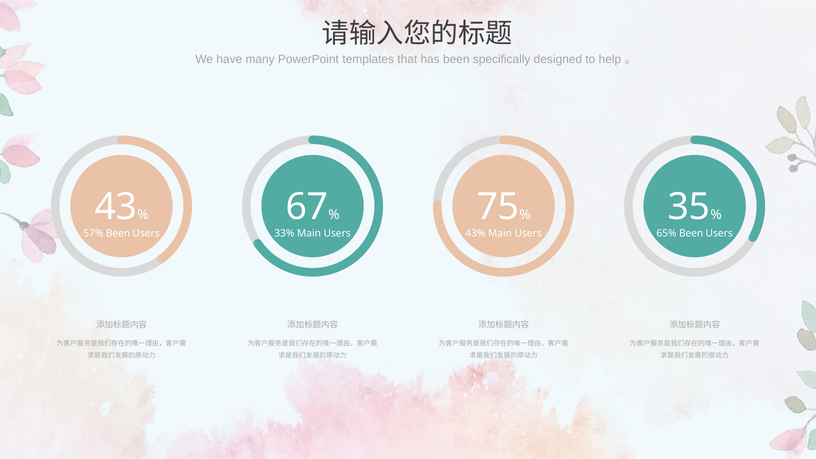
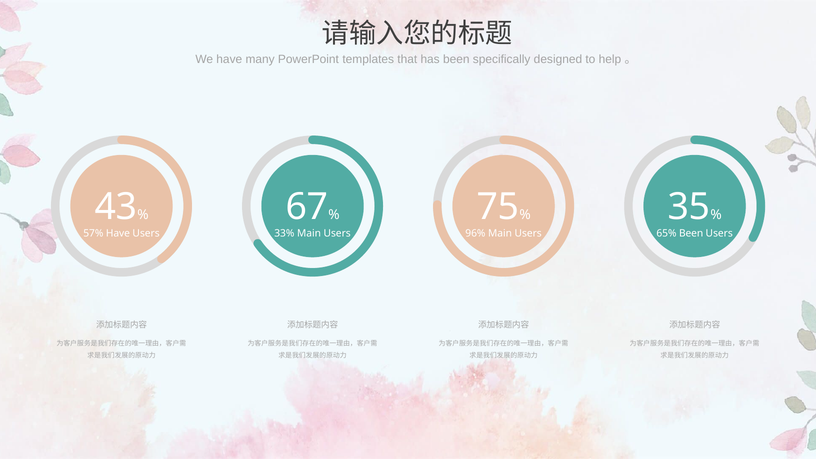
57% Been: Been -> Have (118, 233)
43%: 43% -> 96% (475, 233)
